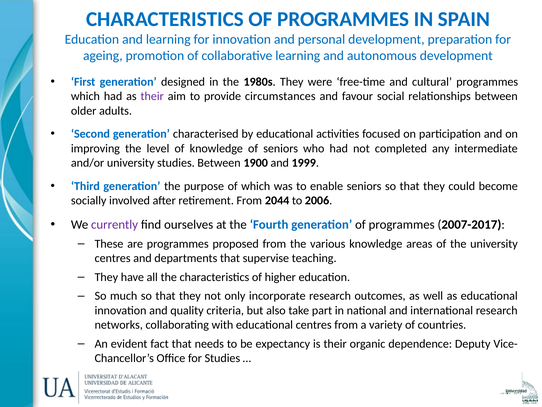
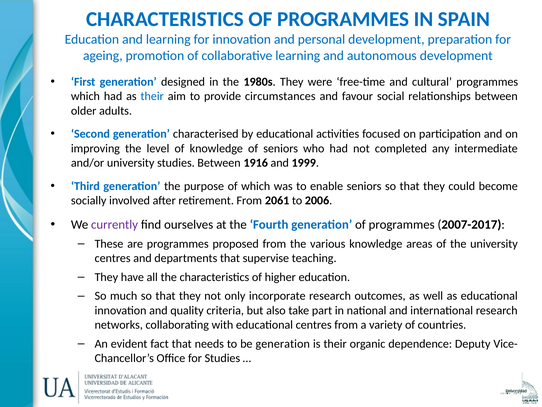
their colour: purple -> blue (152, 96)
1900: 1900 -> 1916 (256, 163)
2044: 2044 -> 2061 (277, 200)
be expectancy: expectancy -> generation (283, 343)
